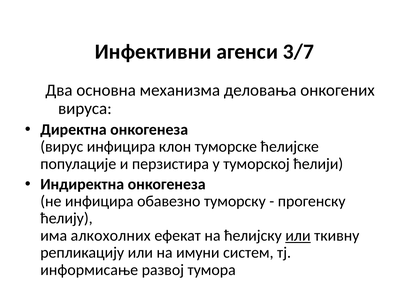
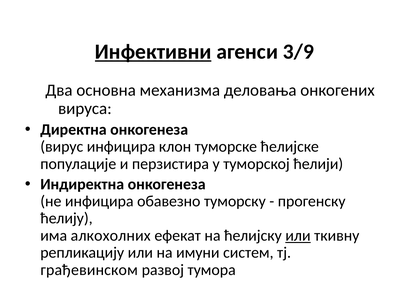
Инфективни underline: none -> present (153, 52)
3/7: 3/7 -> 3/9 (298, 52)
информисање: информисање -> грађевинском (89, 270)
